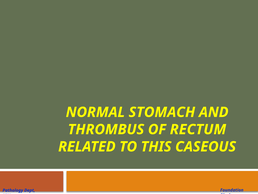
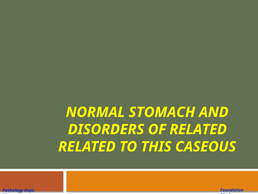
THROMBUS: THROMBUS -> DISORDERS (106, 129)
OF RECTUM: RECTUM -> RELATED (198, 129)
